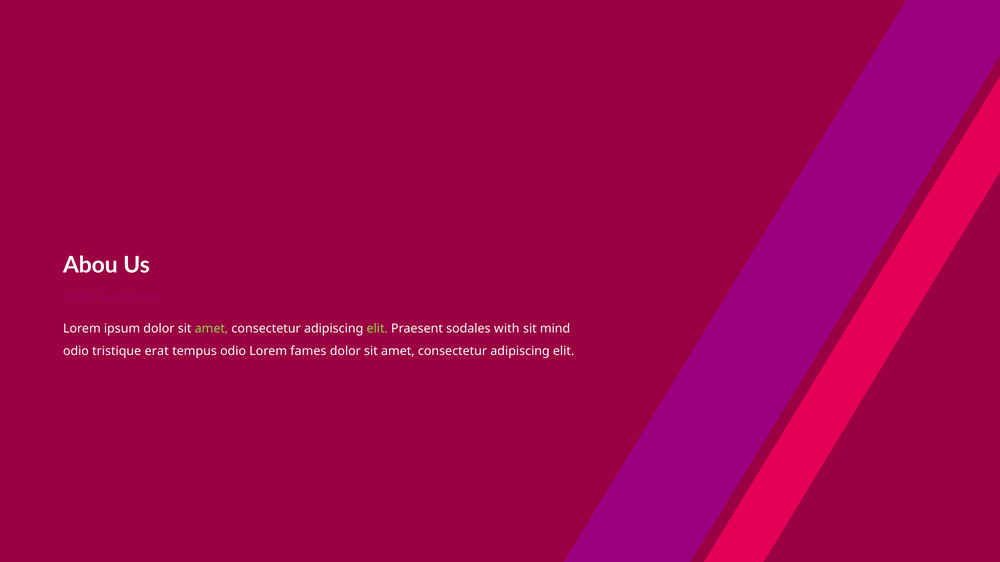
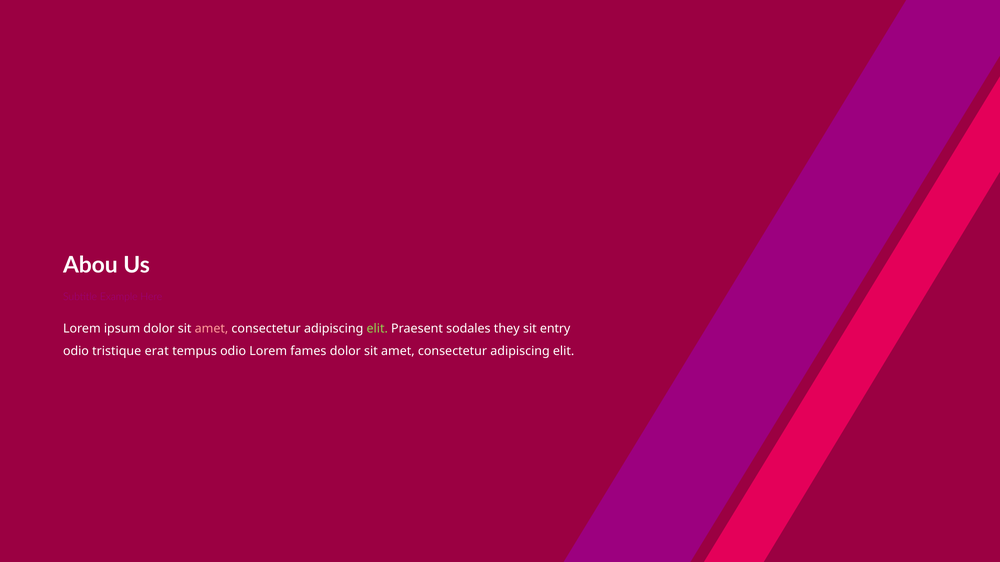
amet colour: light green -> pink (211, 329)
with: with -> they (507, 329)
mind: mind -> entry (555, 329)
